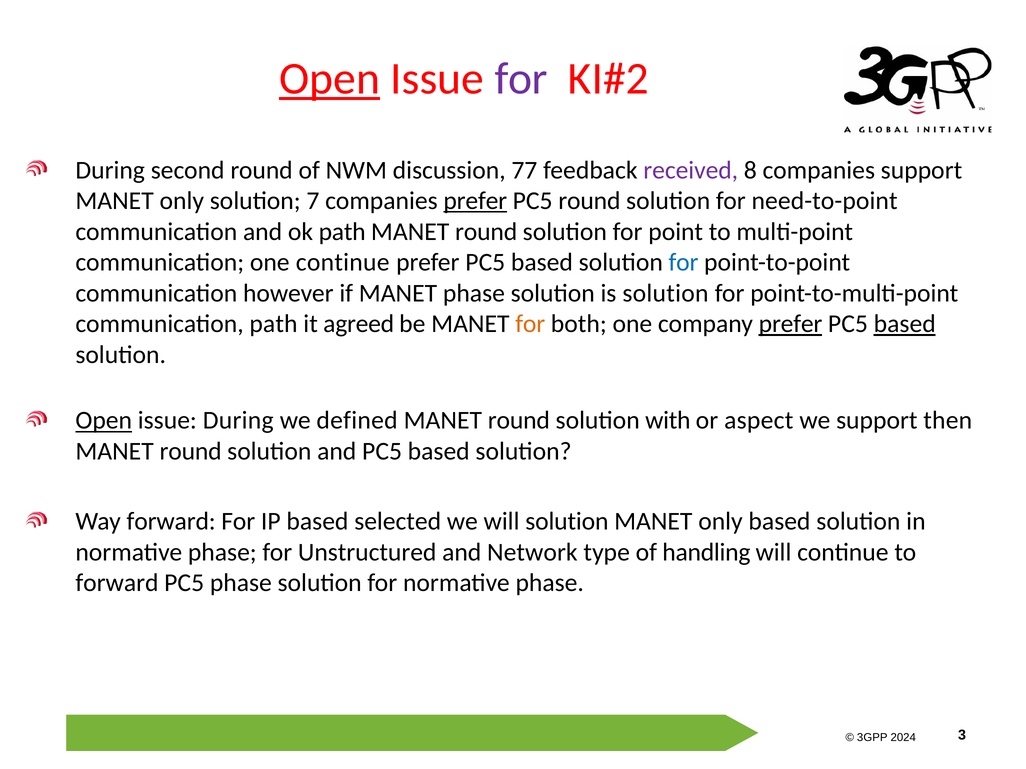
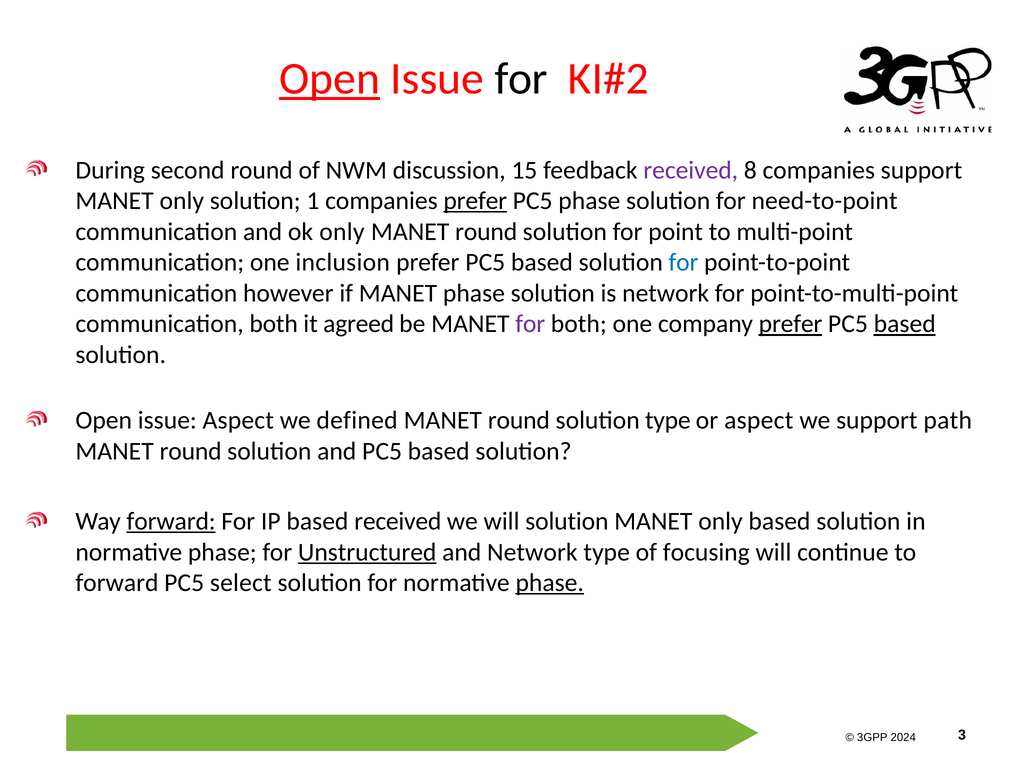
for colour: purple -> black (521, 79)
77: 77 -> 15 (524, 170)
7: 7 -> 1 (313, 201)
PC5 round: round -> phase (589, 201)
ok path: path -> only (342, 232)
one continue: continue -> inclusion (343, 263)
is solution: solution -> network (666, 293)
communication path: path -> both (274, 324)
for colour: orange -> purple (530, 324)
Open underline: present -> none (104, 421)
issue During: During -> Aspect (238, 421)
solution with: with -> type (668, 421)
then: then -> path (948, 421)
forward underline: none -> present (171, 522)
based selected: selected -> received (398, 522)
Unstructured underline: none -> present (367, 552)
handling: handling -> focusing (706, 552)
PC5 phase: phase -> select (241, 583)
phase underline: none -> present (550, 583)
